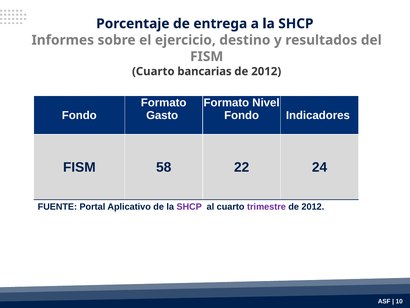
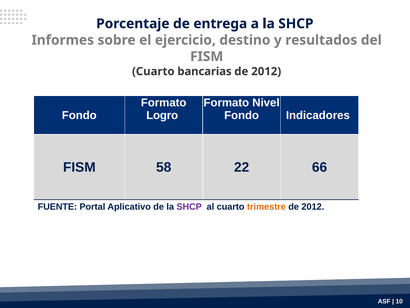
Gasto: Gasto -> Logro (162, 115)
24: 24 -> 66 (320, 167)
trimestre colour: purple -> orange (266, 207)
